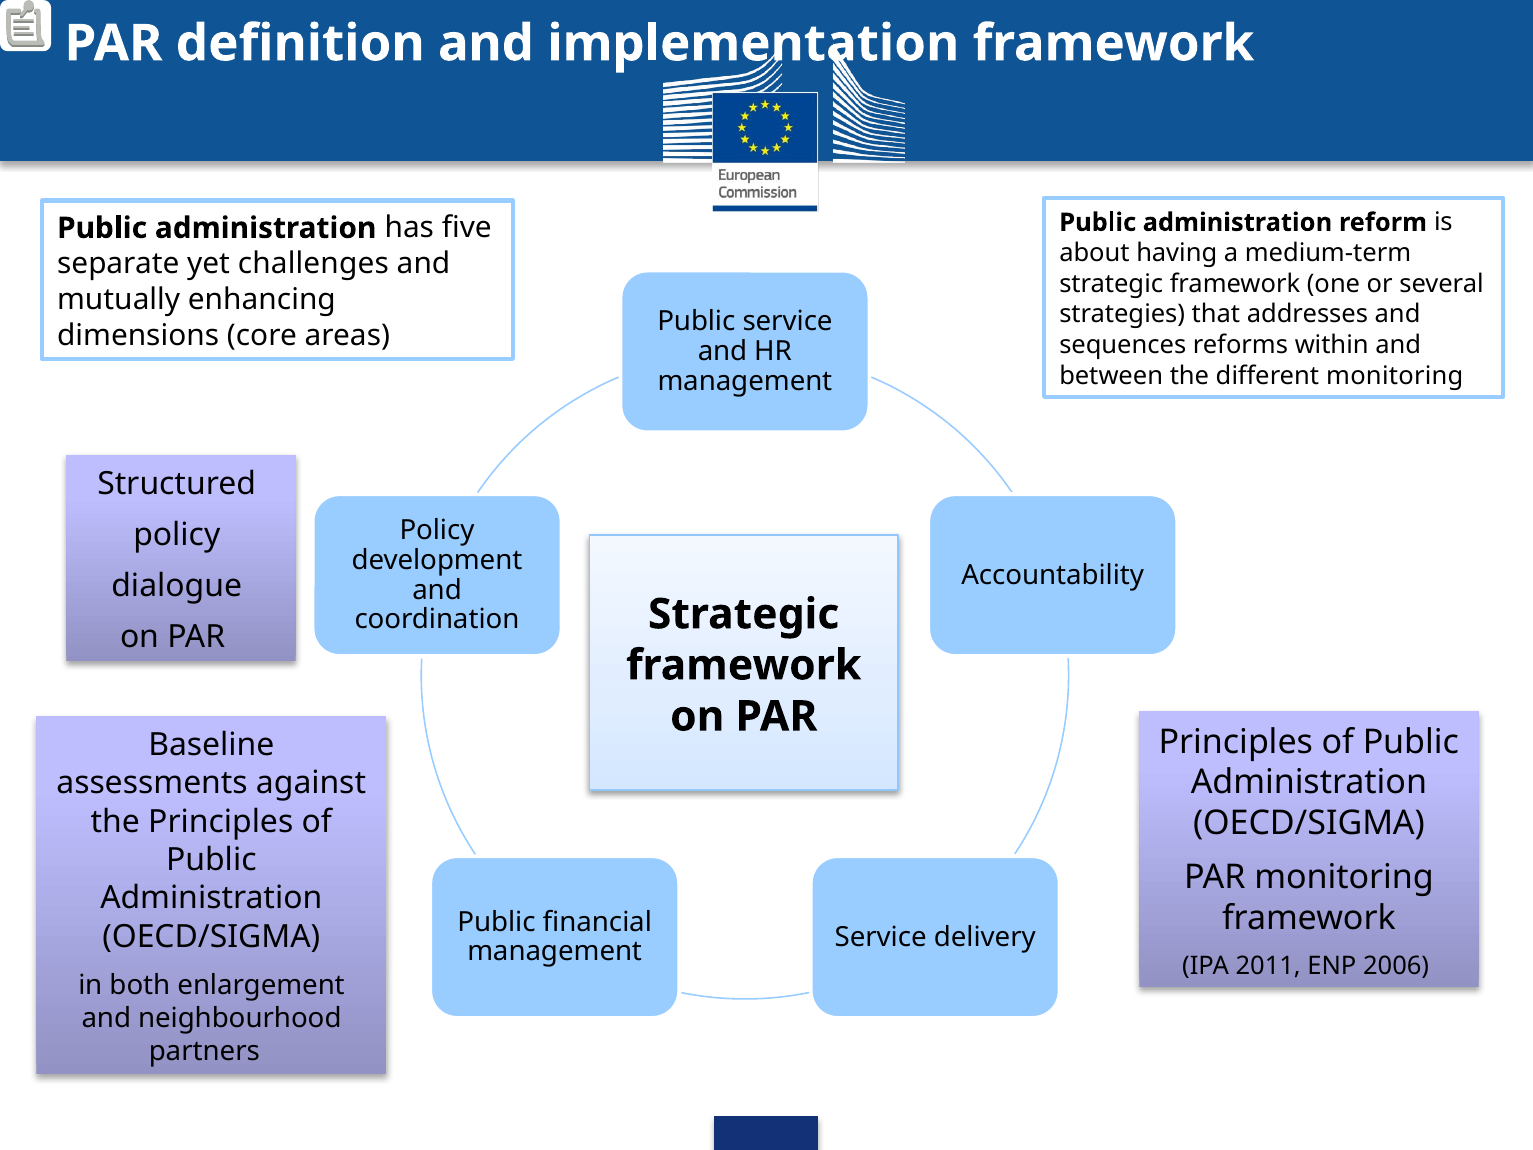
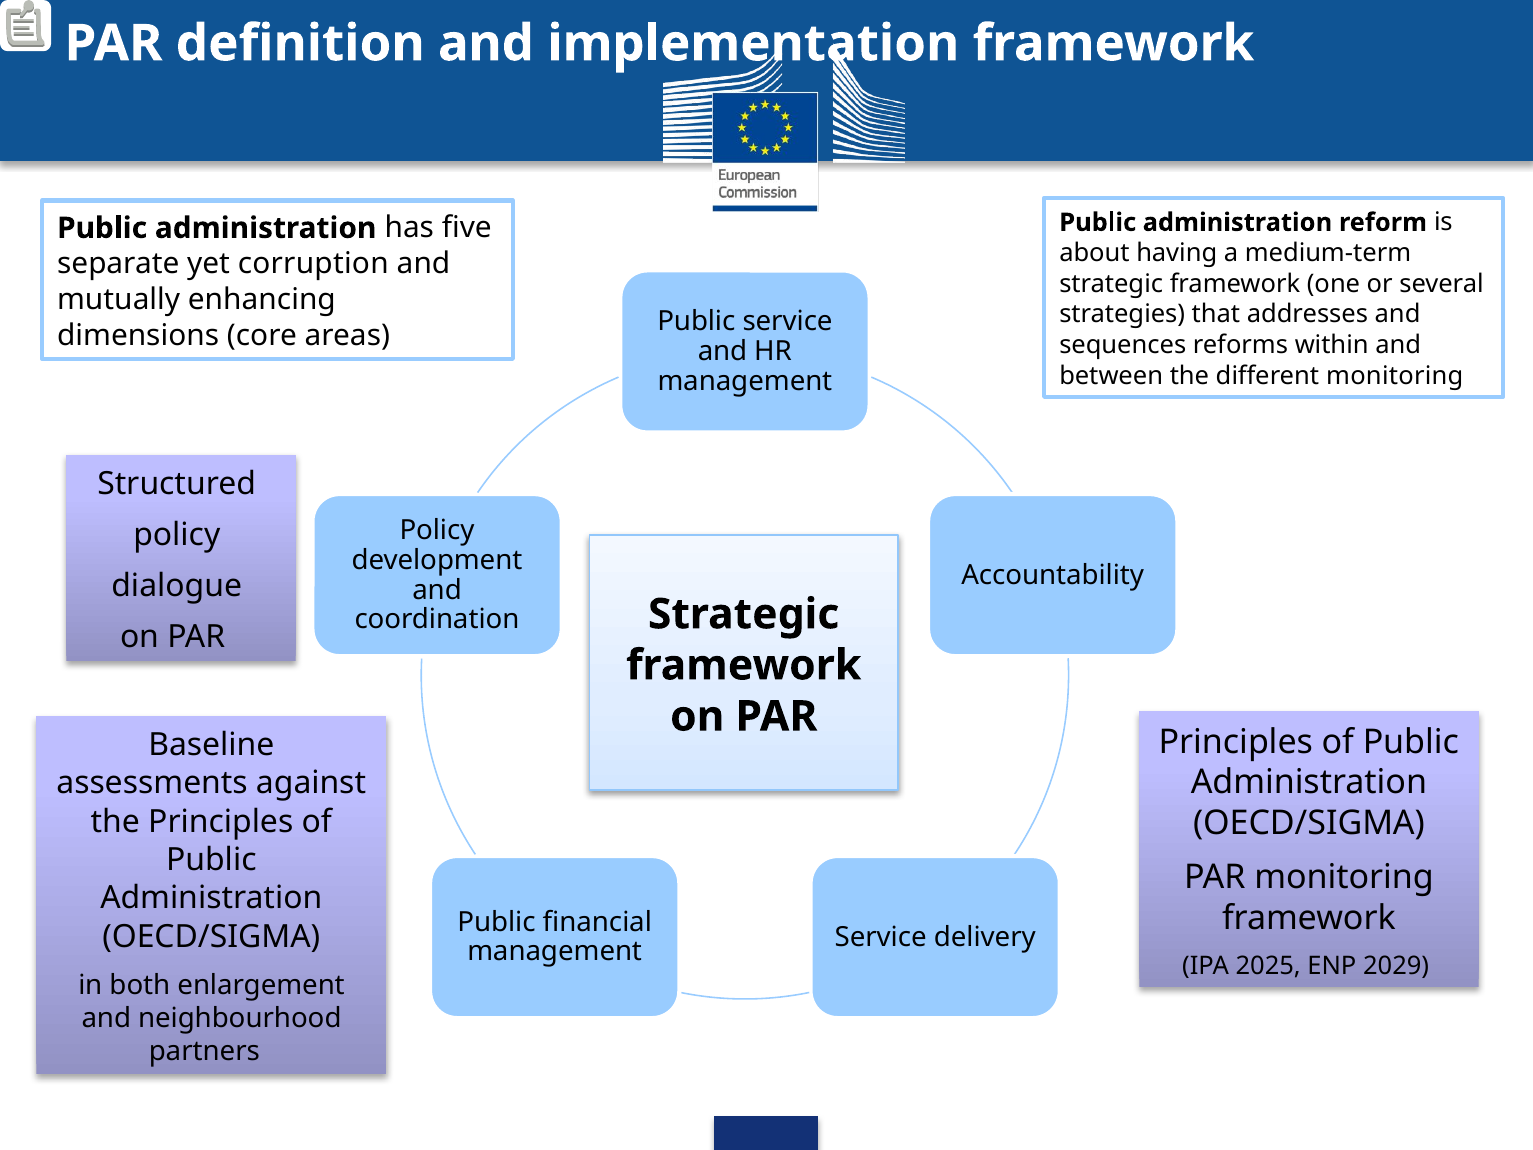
challenges: challenges -> corruption (313, 264)
2011: 2011 -> 2025 (1268, 966)
2006: 2006 -> 2029 (1396, 966)
